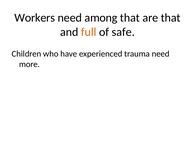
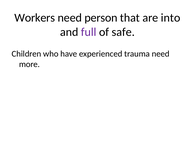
among: among -> person (101, 18)
are that: that -> into (171, 18)
full colour: orange -> purple (89, 32)
